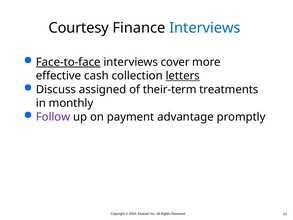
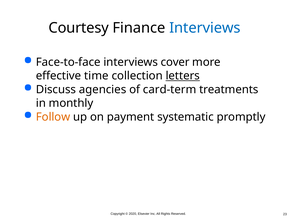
Face-to-face underline: present -> none (68, 62)
cash: cash -> time (96, 76)
assigned: assigned -> agencies (103, 89)
their-term: their-term -> card-term (170, 89)
Follow colour: purple -> orange (53, 117)
advantage: advantage -> systematic (186, 117)
